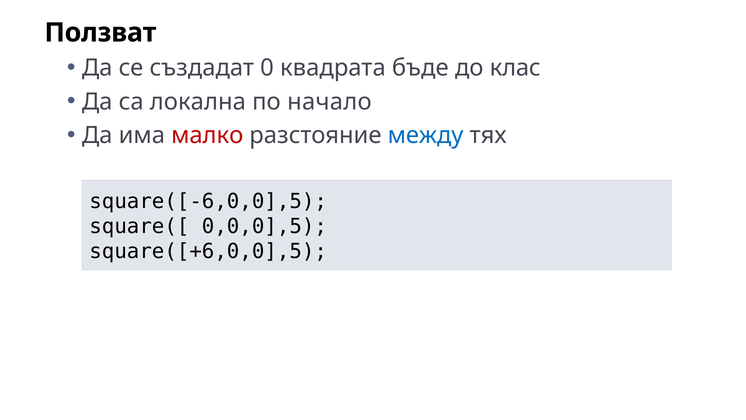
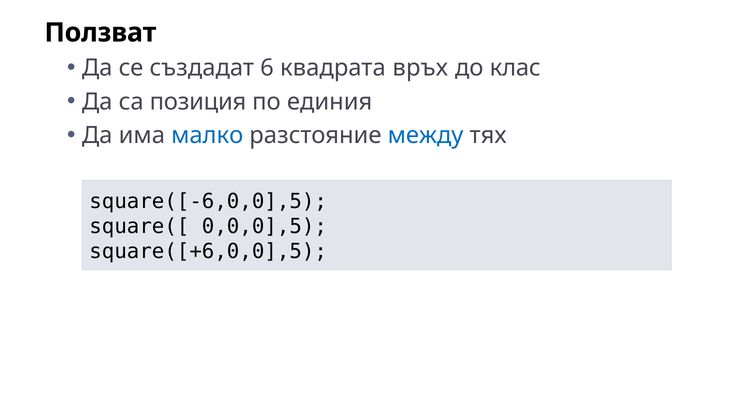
0: 0 -> 6 (267, 68)
бъде: бъде -> връх (420, 68)
локална: локална -> позиция (198, 102)
начало: начало -> единия (330, 102)
малко colour: red -> blue (207, 135)
